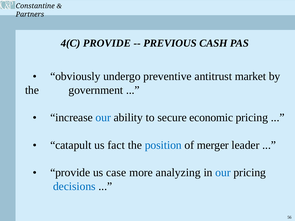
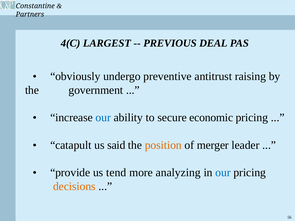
4(C PROVIDE: PROVIDE -> LARGEST (107, 43)
CASH: CASH -> DEAL (213, 43)
market: market -> raising (250, 76)
fact: fact -> said (116, 145)
position colour: blue -> orange (163, 145)
case: case -> tend (116, 173)
decisions colour: blue -> orange (74, 187)
